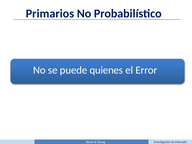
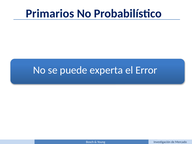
quienes: quienes -> experta (106, 70)
